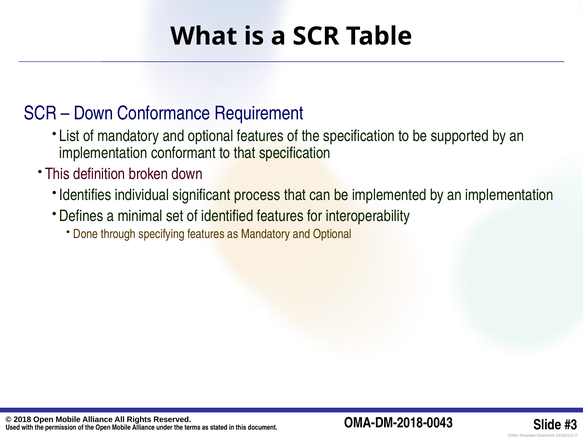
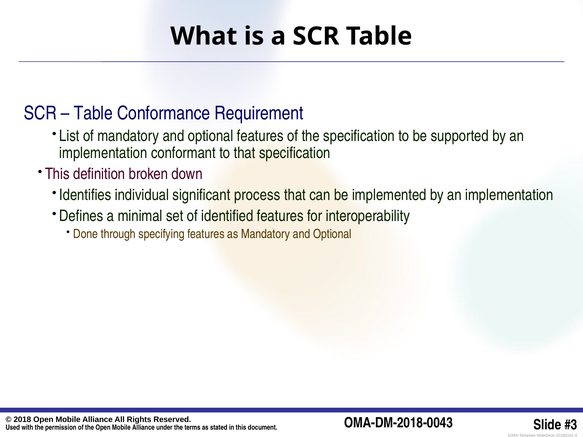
Down: Down -> Table (93, 113)
